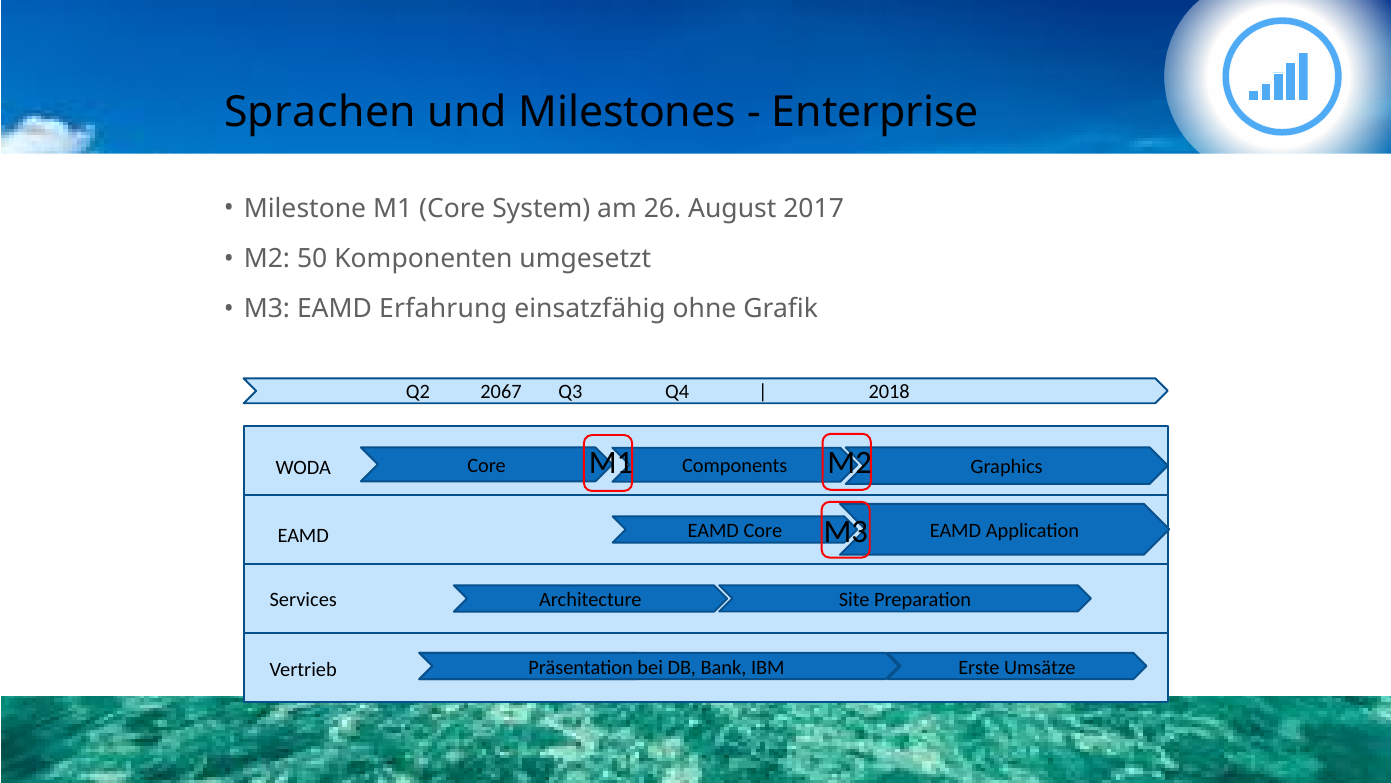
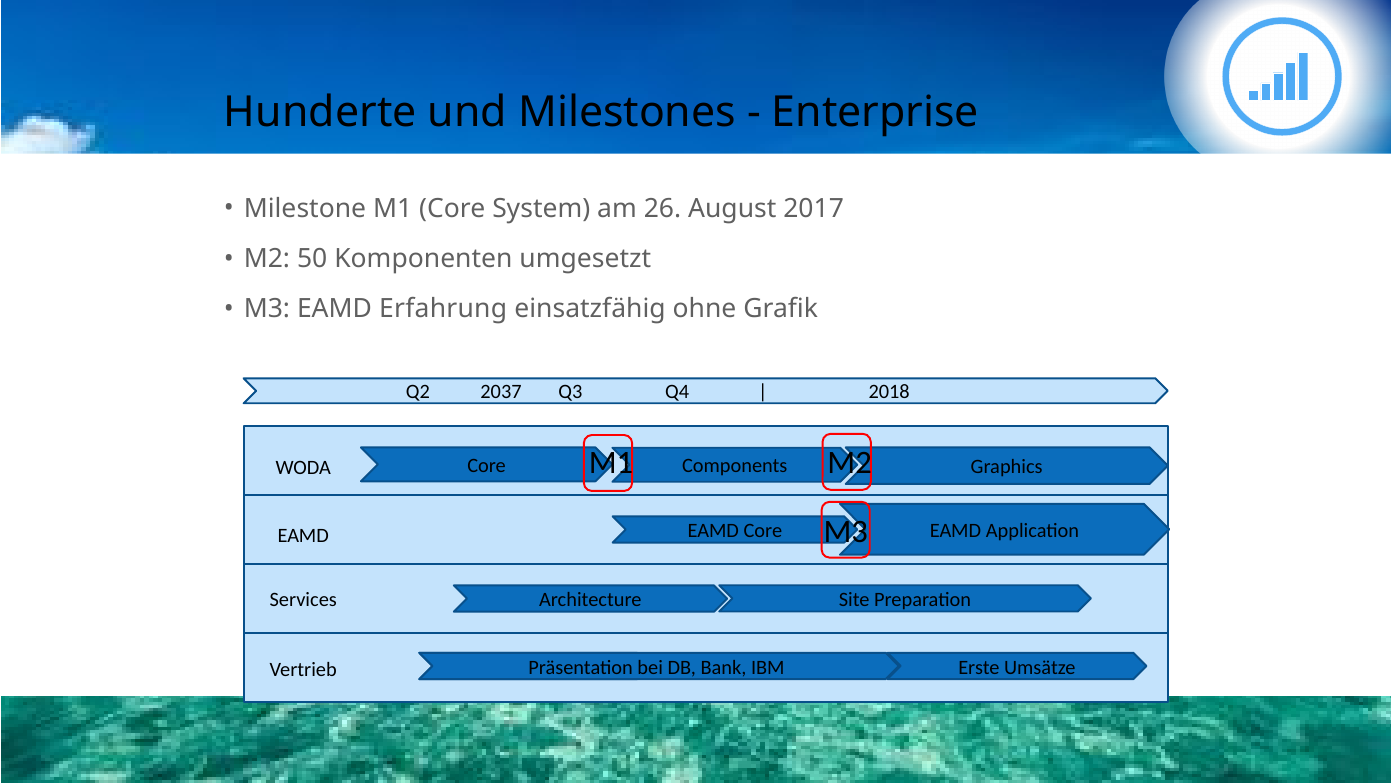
Sprachen: Sprachen -> Hunderte (320, 112)
2067: 2067 -> 2037 (501, 392)
